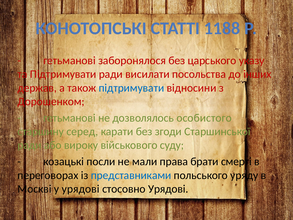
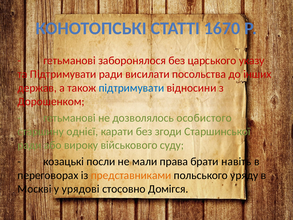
1188: 1188 -> 1670 (222, 28)
серед: серед -> однієї (82, 131)
смерті: смерті -> навіть (236, 161)
представниками colour: blue -> orange (131, 175)
стосовно Урядові: Урядові -> Домігся (168, 189)
